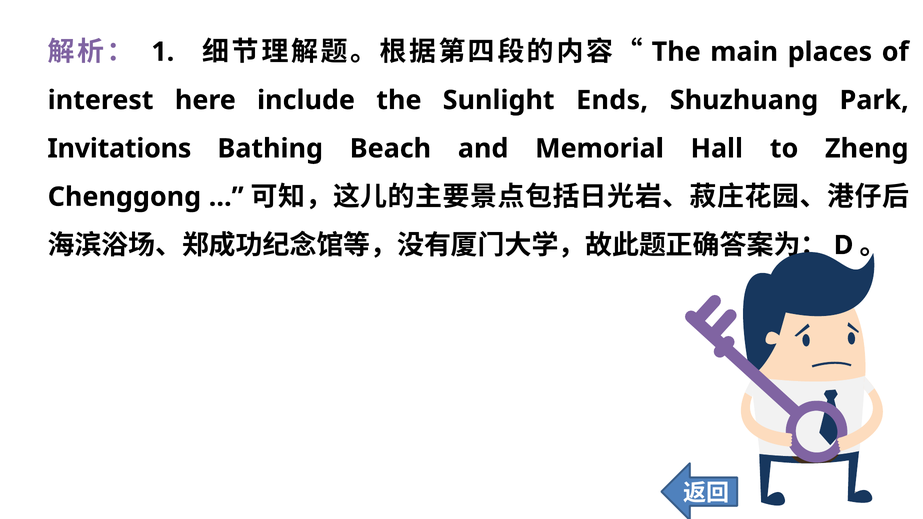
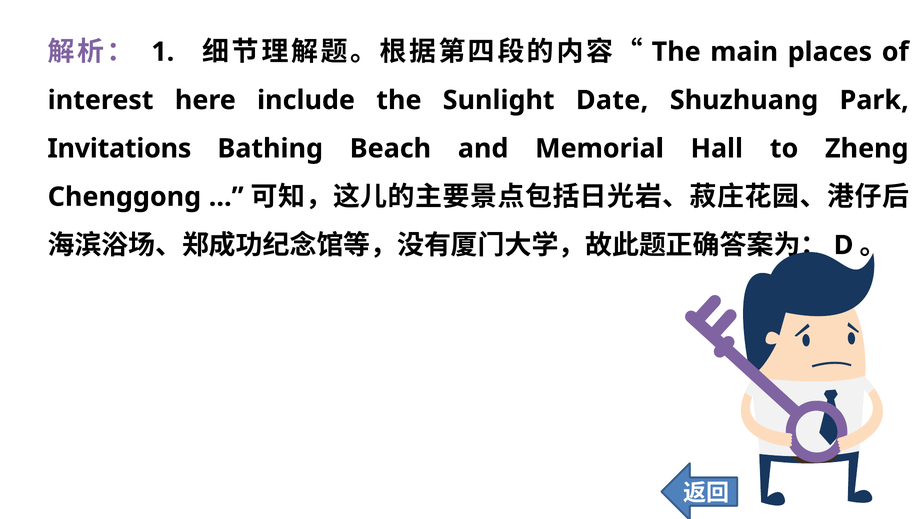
Ends: Ends -> Date (612, 100)
